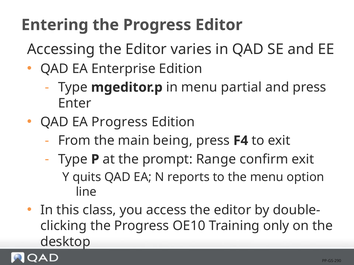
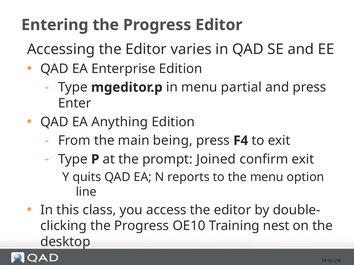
EA Progress: Progress -> Anything (120, 122)
Range: Range -> Joined (216, 160)
only: only -> nest (276, 226)
